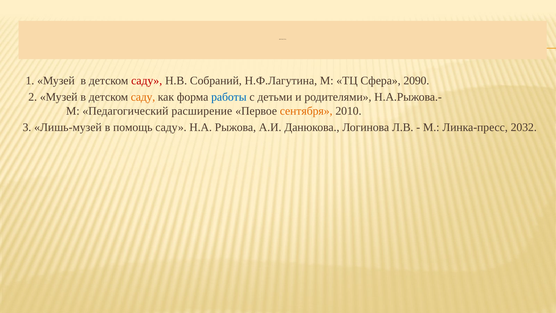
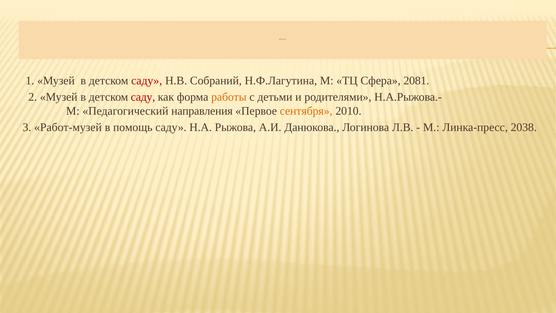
2090: 2090 -> 2081 (416, 81)
саду colour: orange -> red (143, 97)
работы colour: blue -> orange (229, 97)
расширение: расширение -> направления (202, 111)
Лишь-музей: Лишь-музей -> Работ-музей (68, 127)
2032: 2032 -> 2038 (524, 127)
